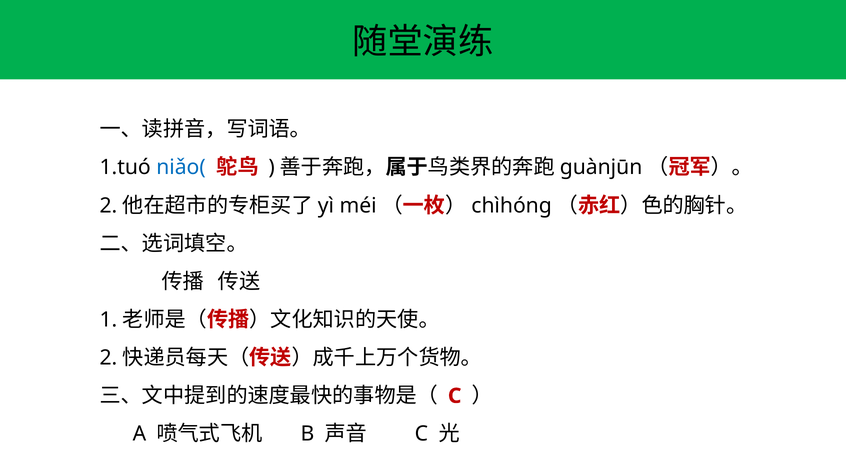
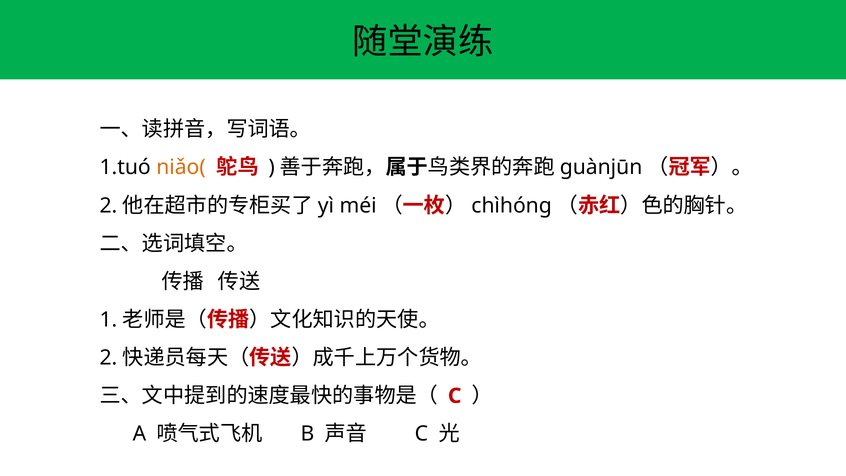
niǎo( colour: blue -> orange (181, 167)
